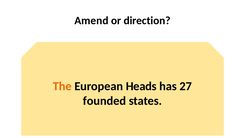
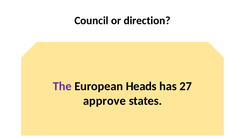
Amend: Amend -> Council (92, 21)
The colour: orange -> purple (62, 86)
founded: founded -> approve (104, 101)
